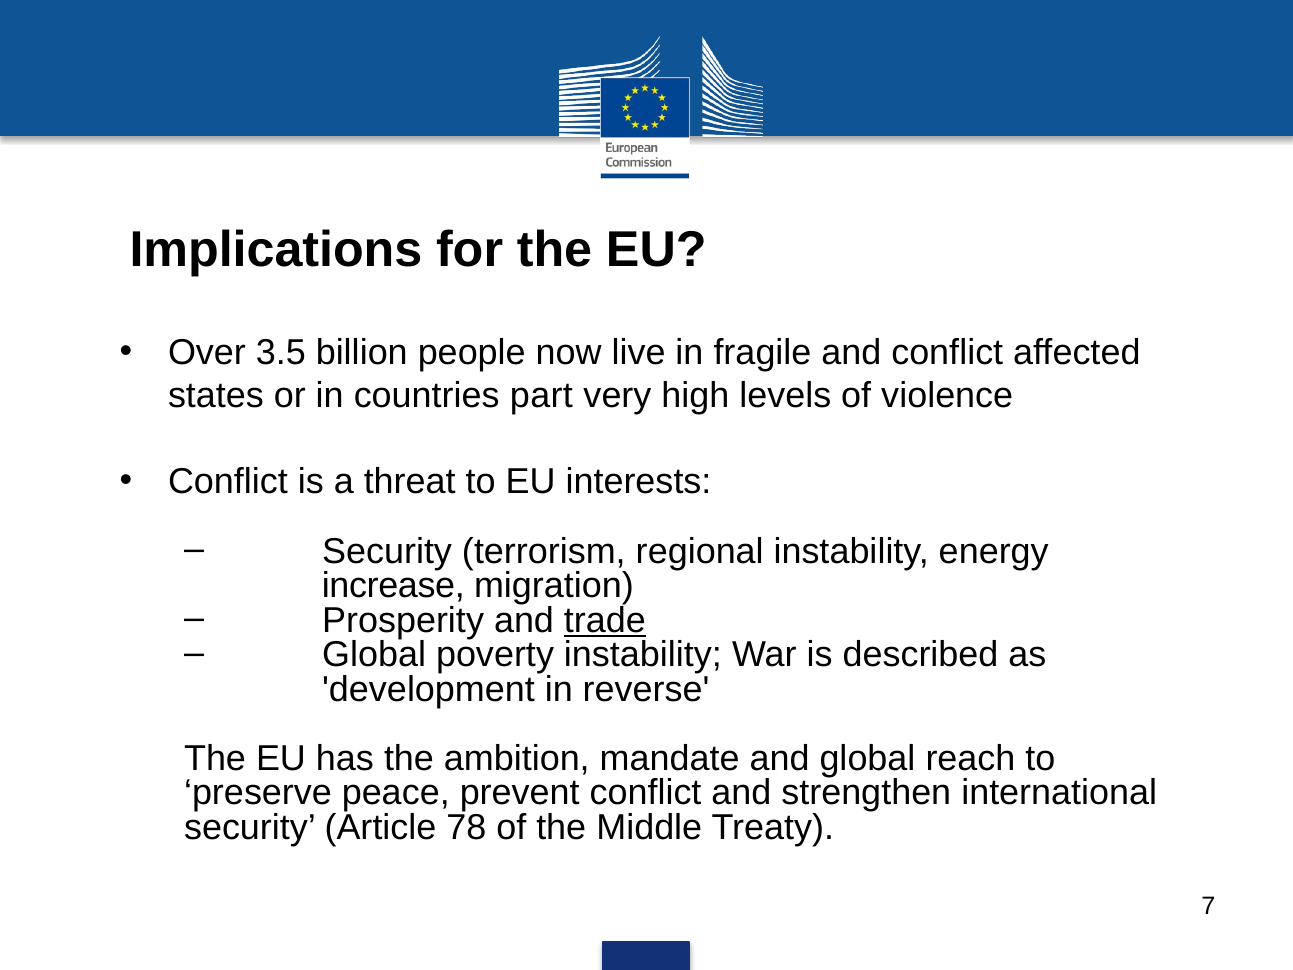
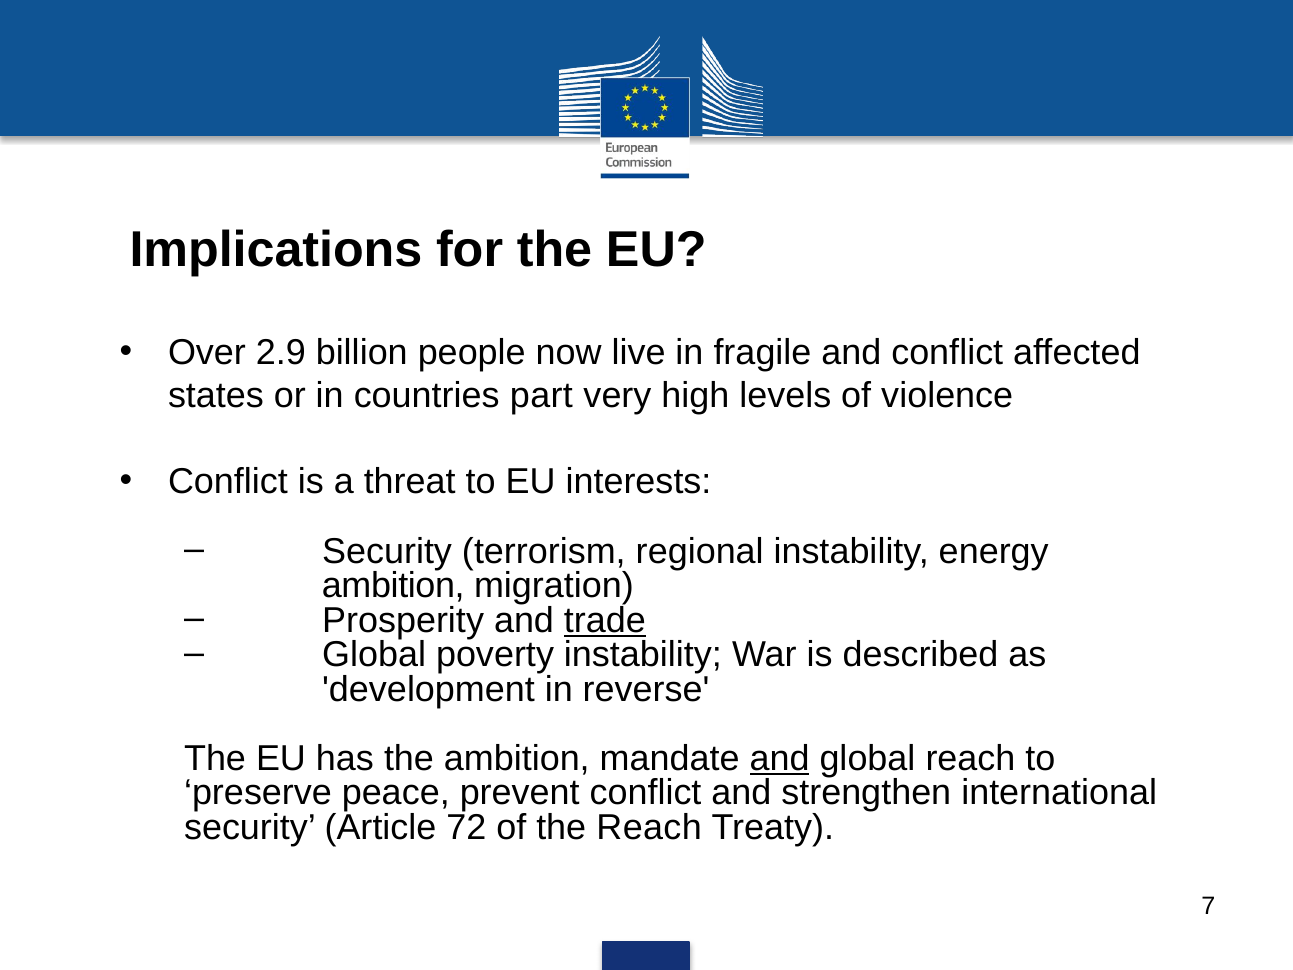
3.5: 3.5 -> 2.9 (281, 352)
increase: increase -> ambition (393, 586)
and underline: none -> present (780, 758)
78: 78 -> 72 (466, 827)
the Middle: Middle -> Reach (649, 827)
